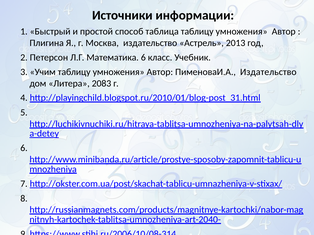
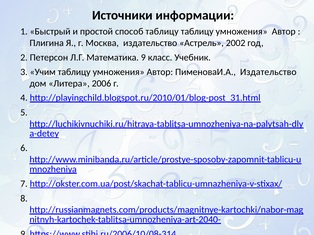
способ таблица: таблица -> таблицу (162, 32)
2013: 2013 -> 2002 (236, 43)
Математика 6: 6 -> 9 (143, 58)
2083: 2083 -> 2006 (101, 84)
